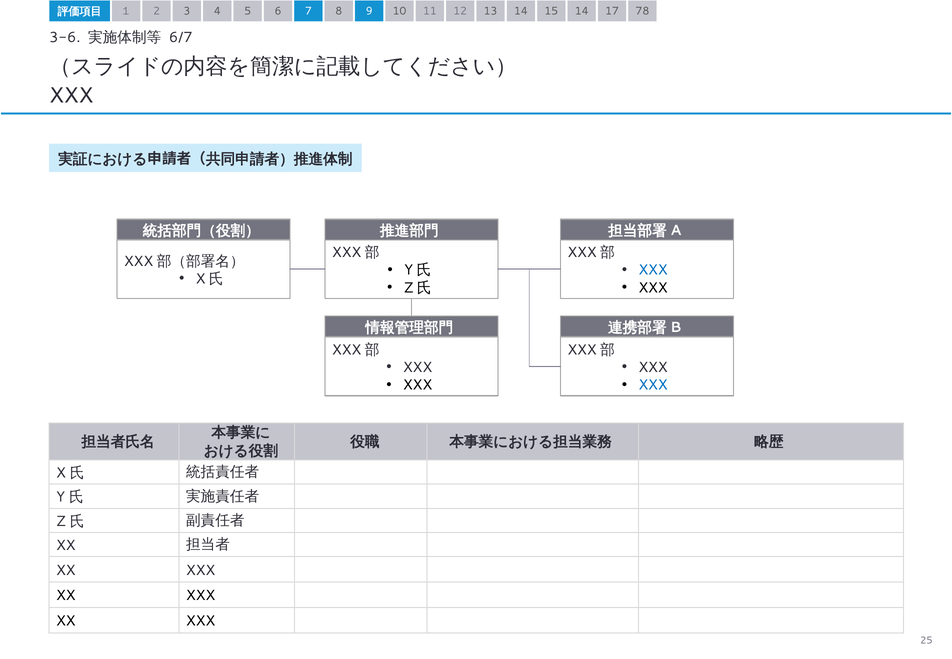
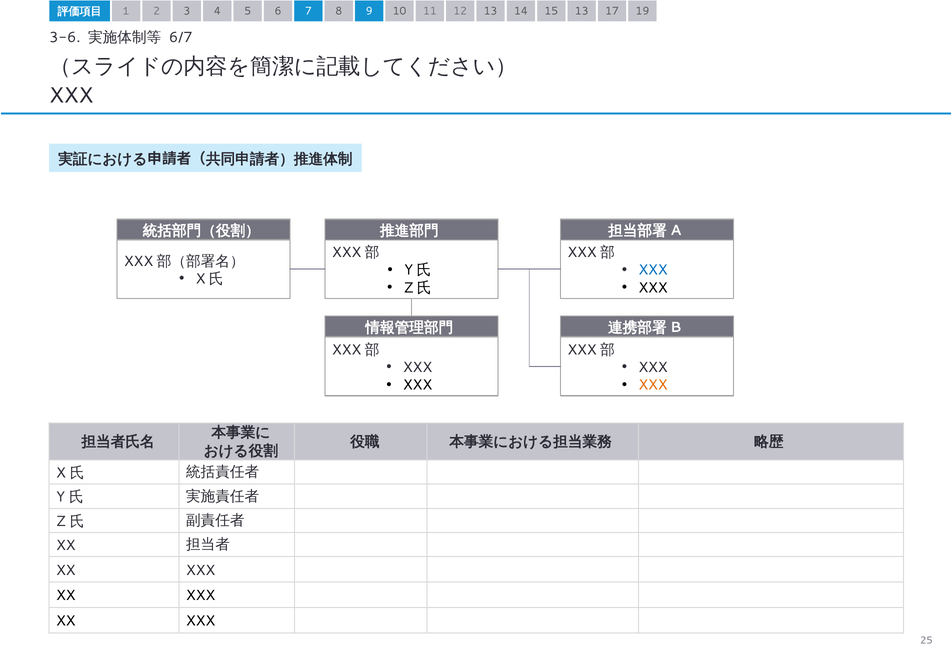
15 14: 14 -> 13 (582, 11)
78: 78 -> 19 (642, 11)
XXX colour: blue -> orange (653, 385)
